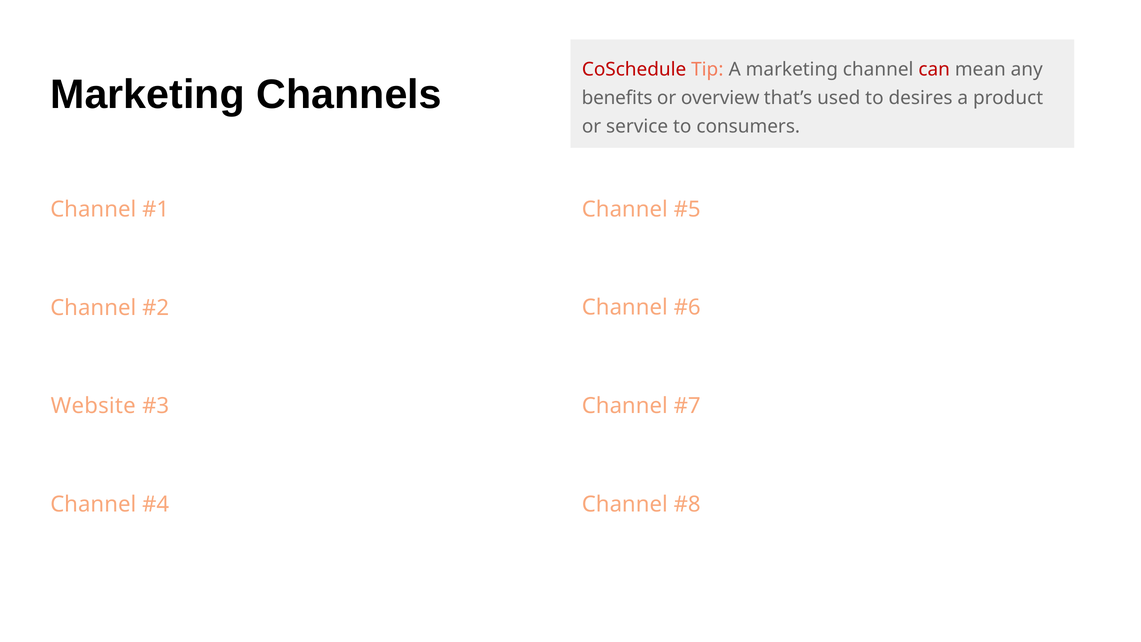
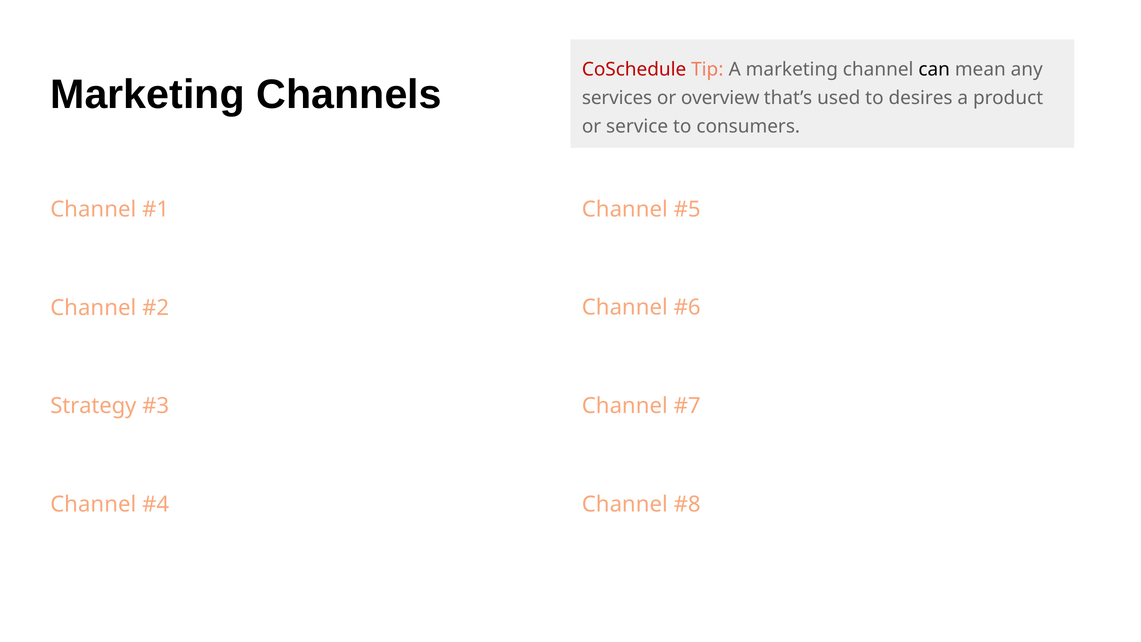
can colour: red -> black (934, 69)
benefits: benefits -> services (617, 98)
Website: Website -> Strategy (93, 406)
